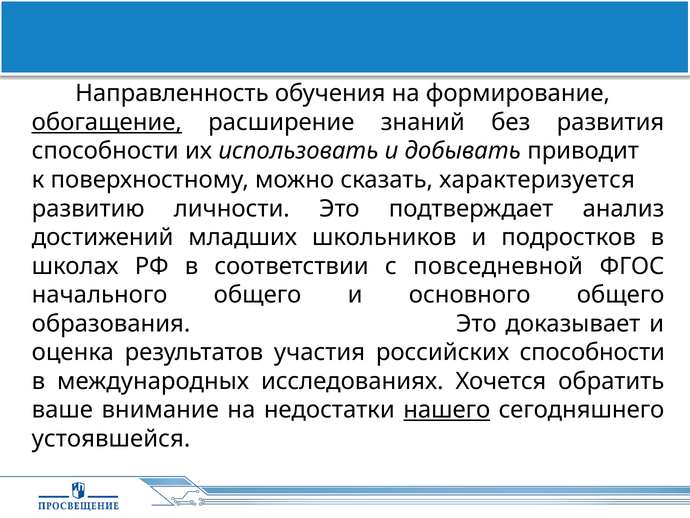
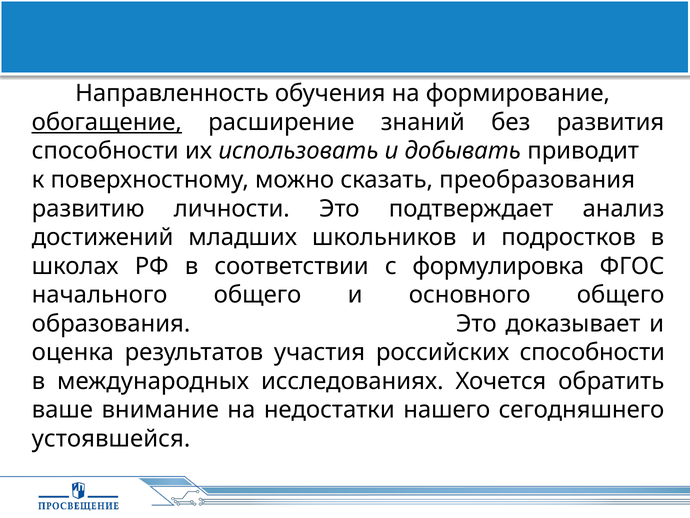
характеризуется: характеризуется -> преобразования (537, 180)
повседневной: повседневной -> формулировка (498, 266)
нашего underline: present -> none (447, 410)
